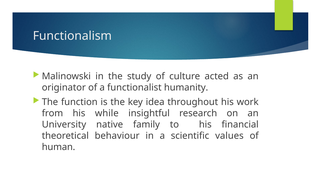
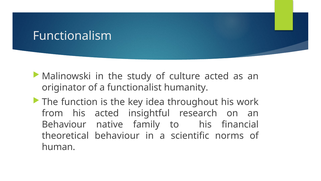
his while: while -> acted (107, 113)
University: University -> Behaviour (64, 124)
values: values -> norms (229, 135)
